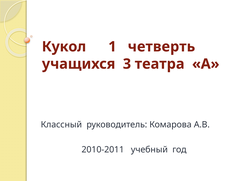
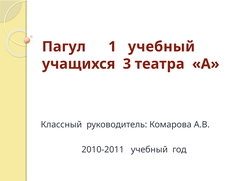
Кукол: Кукол -> Пагул (64, 47)
1 четверть: четверть -> учебный (161, 47)
